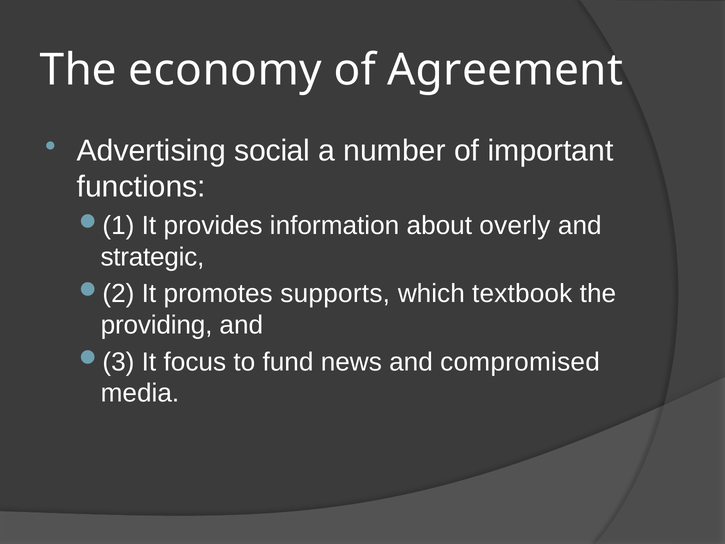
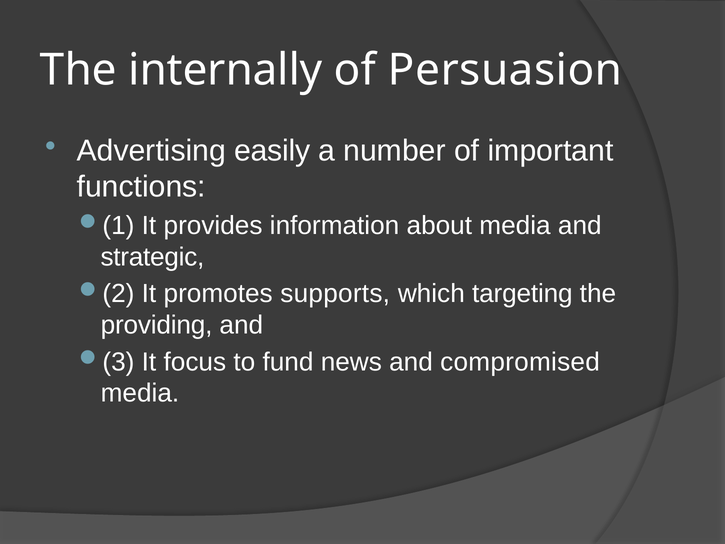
economy: economy -> internally (225, 70)
Agreement: Agreement -> Persuasion (505, 70)
social: social -> easily (272, 151)
about overly: overly -> media (515, 226)
textbook: textbook -> targeting (522, 294)
